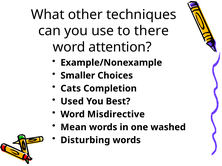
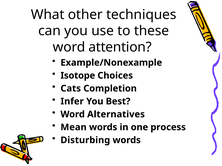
there: there -> these (152, 31)
Smaller: Smaller -> Isotope (78, 76)
Used: Used -> Infer (72, 102)
Misdirective: Misdirective -> Alternatives (116, 115)
washed: washed -> process (168, 128)
